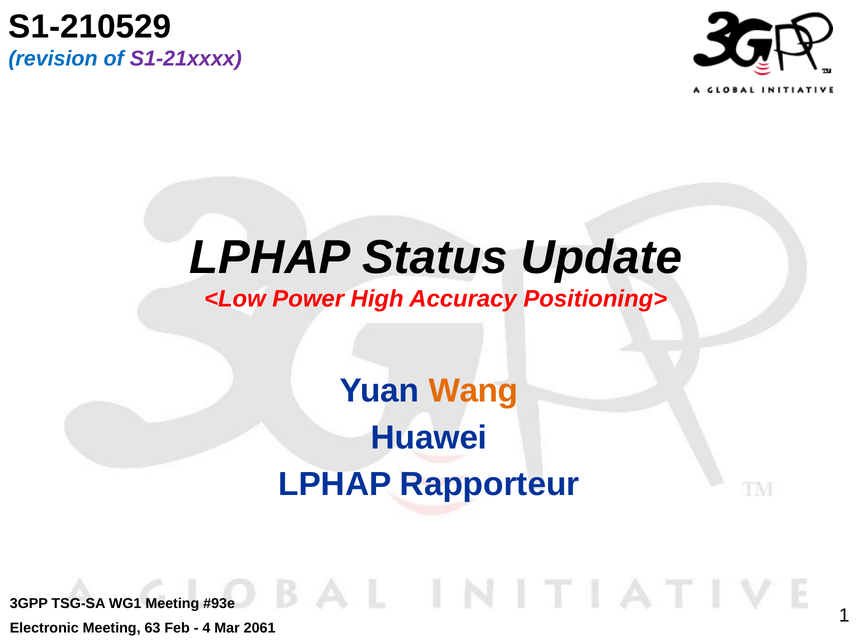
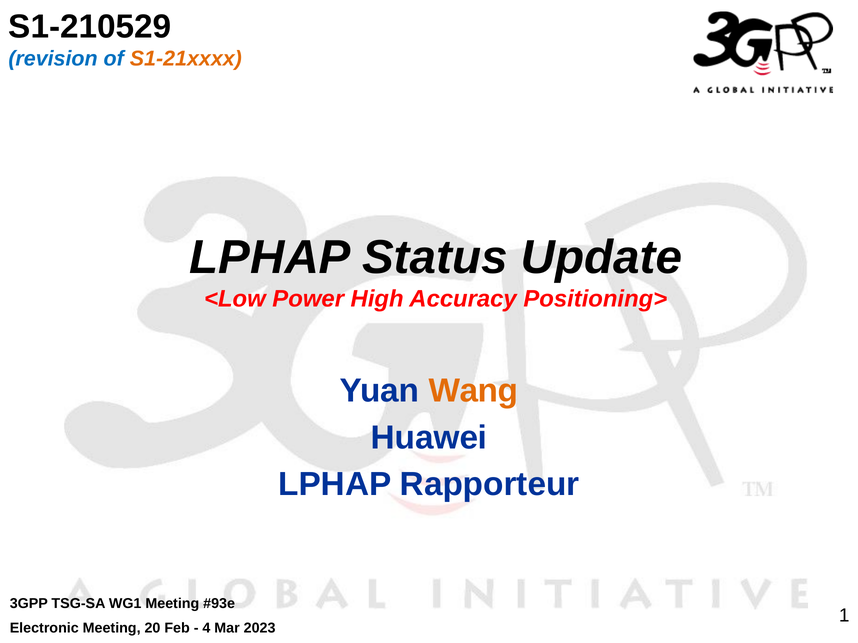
S1-21xxxx colour: purple -> orange (186, 59)
63: 63 -> 20 (152, 628)
2061: 2061 -> 2023 (260, 628)
